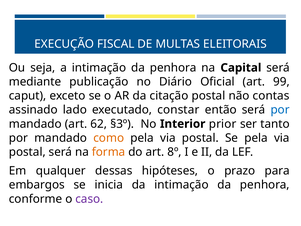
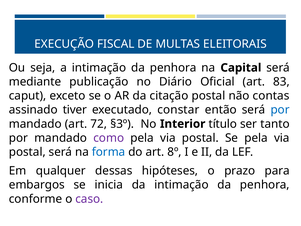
99: 99 -> 83 (281, 82)
lado: lado -> tiver (75, 110)
62: 62 -> 72 (99, 124)
prior: prior -> título (223, 124)
como colour: orange -> purple (109, 138)
forma colour: orange -> blue (109, 152)
